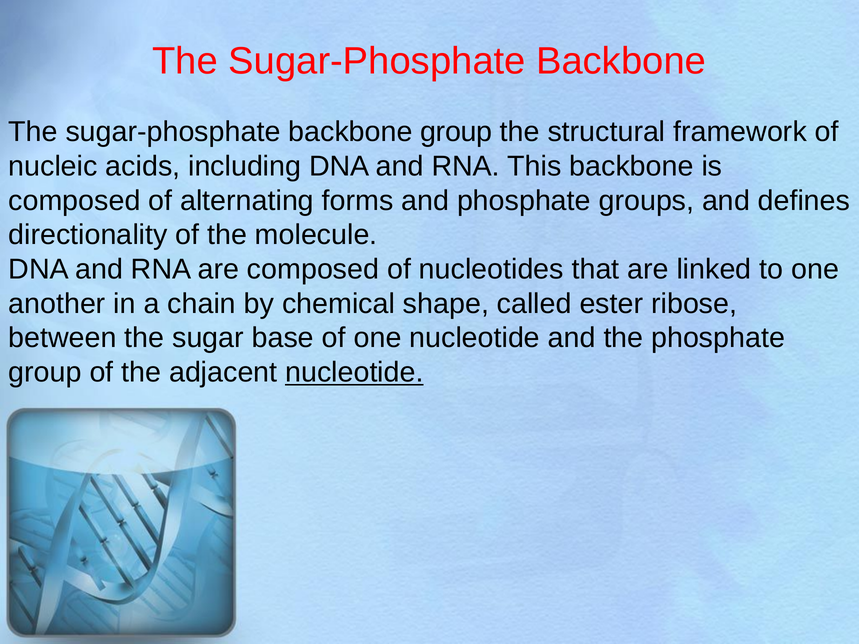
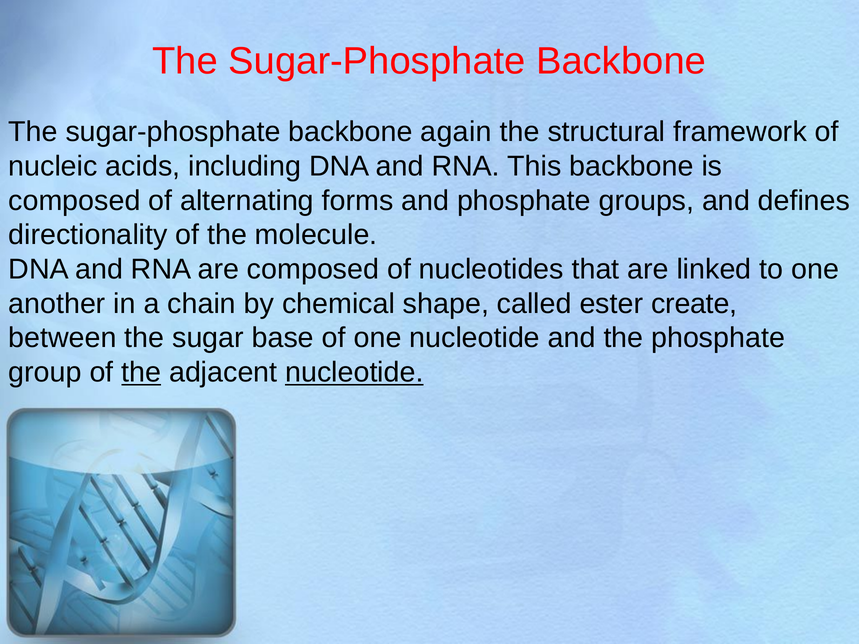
backbone group: group -> again (456, 132)
ribose: ribose -> create (694, 304)
the underline: none -> present (141, 372)
